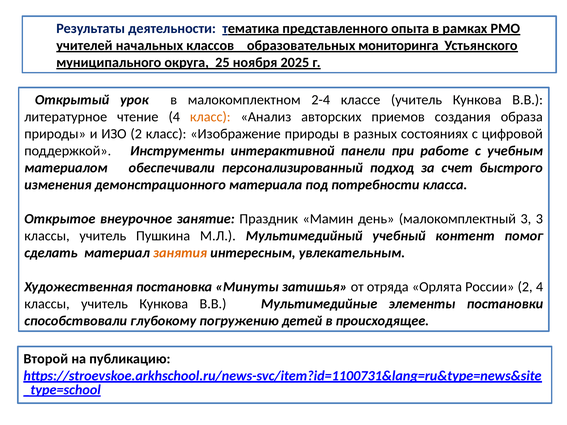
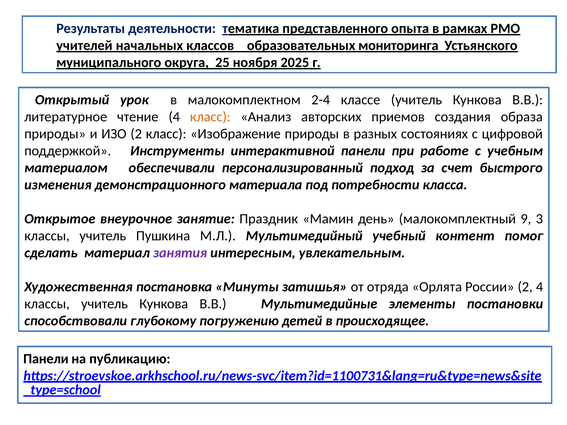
малокомплектный 3: 3 -> 9 (526, 219)
занятия colour: orange -> purple (180, 253)
Второй: Второй -> Панели (46, 359)
